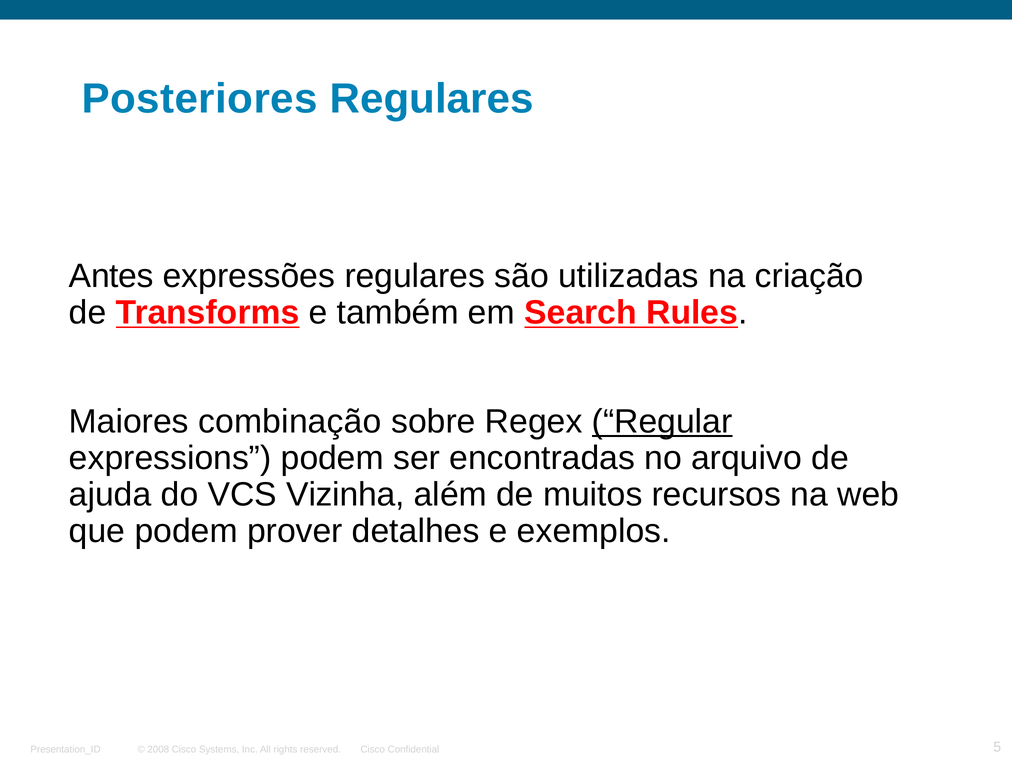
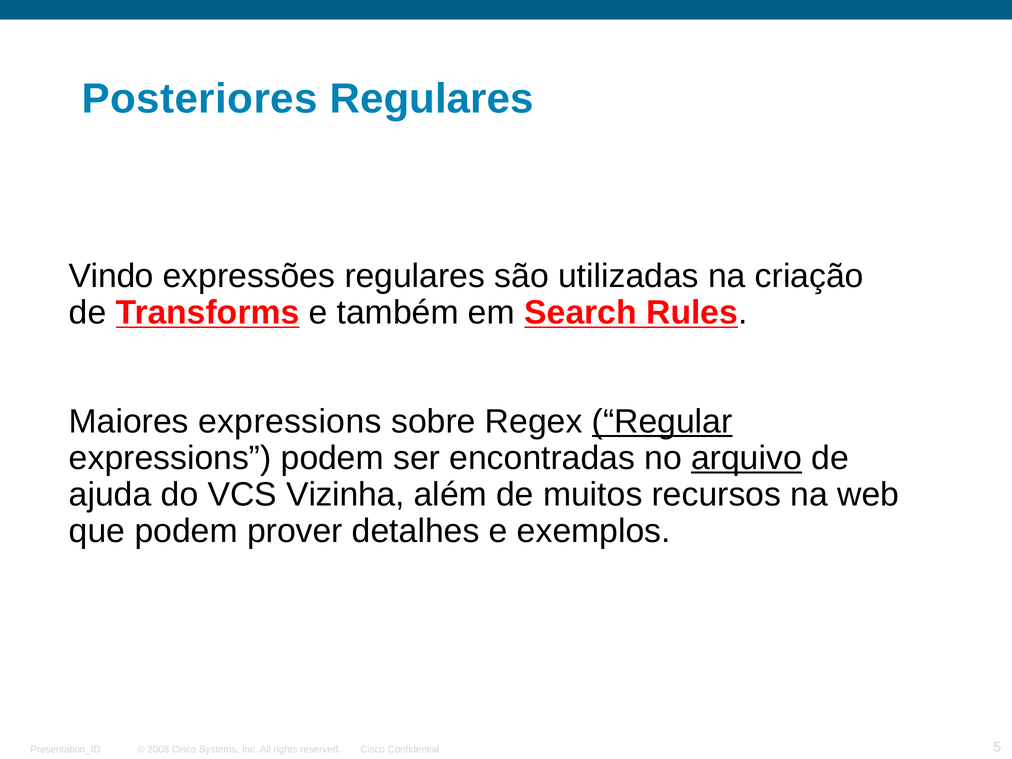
Antes: Antes -> Vindo (111, 276)
Maiores combinação: combinação -> expressions (290, 422)
arquivo underline: none -> present (747, 458)
